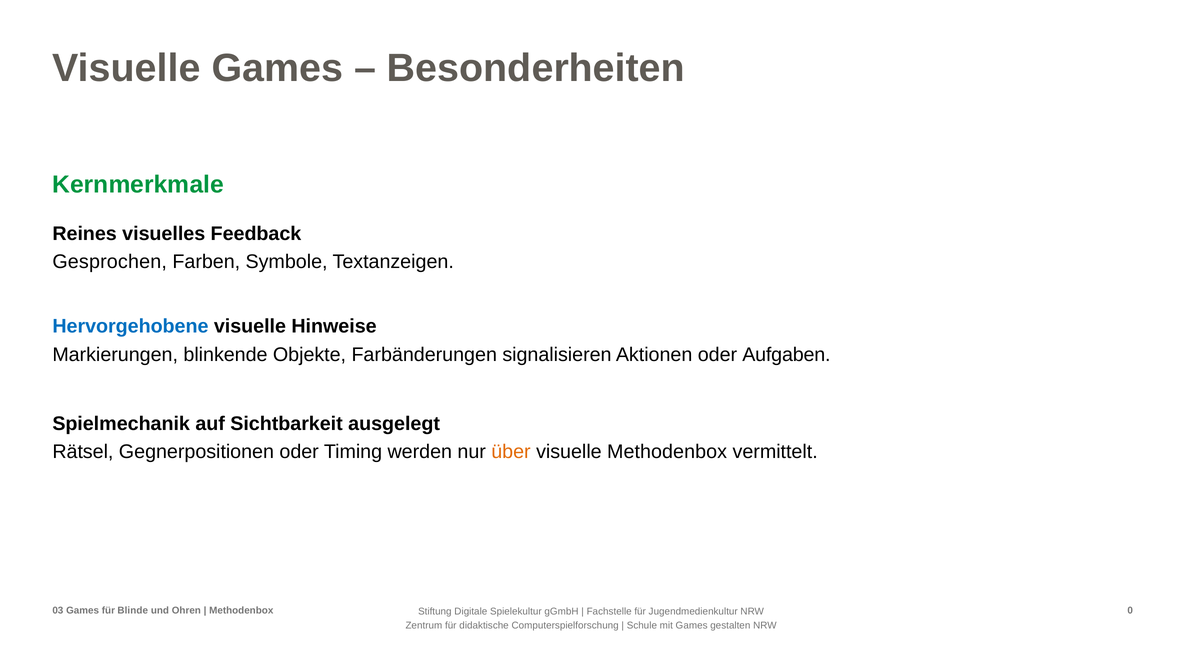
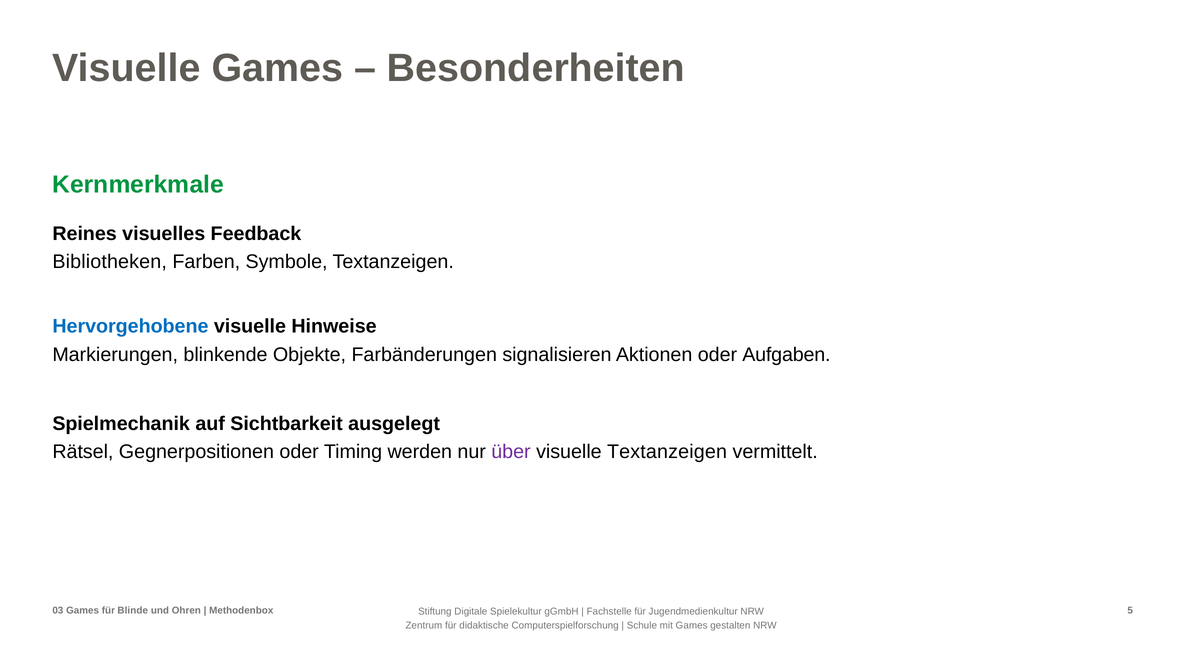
Gesprochen: Gesprochen -> Bibliotheken (110, 262)
über colour: orange -> purple (511, 452)
visuelle Methodenbox: Methodenbox -> Textanzeigen (667, 452)
0: 0 -> 5 (1130, 611)
